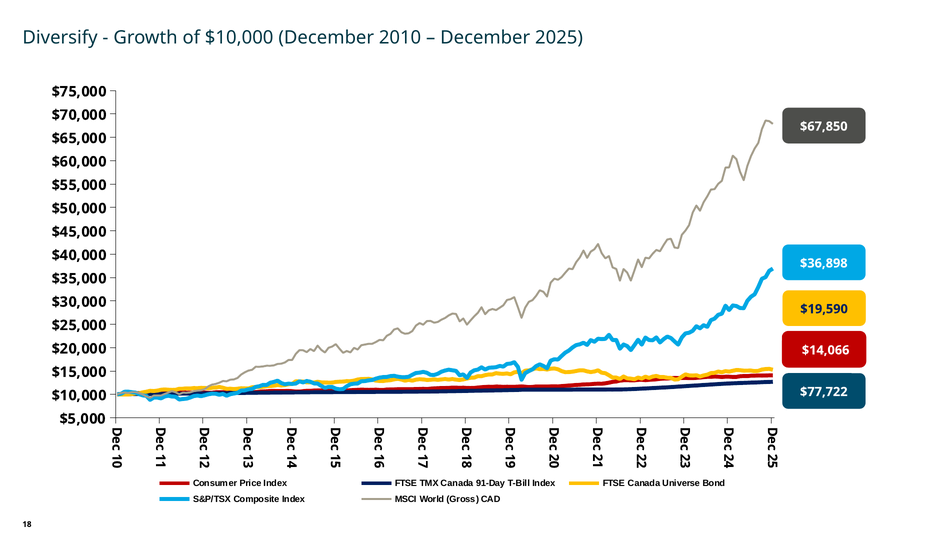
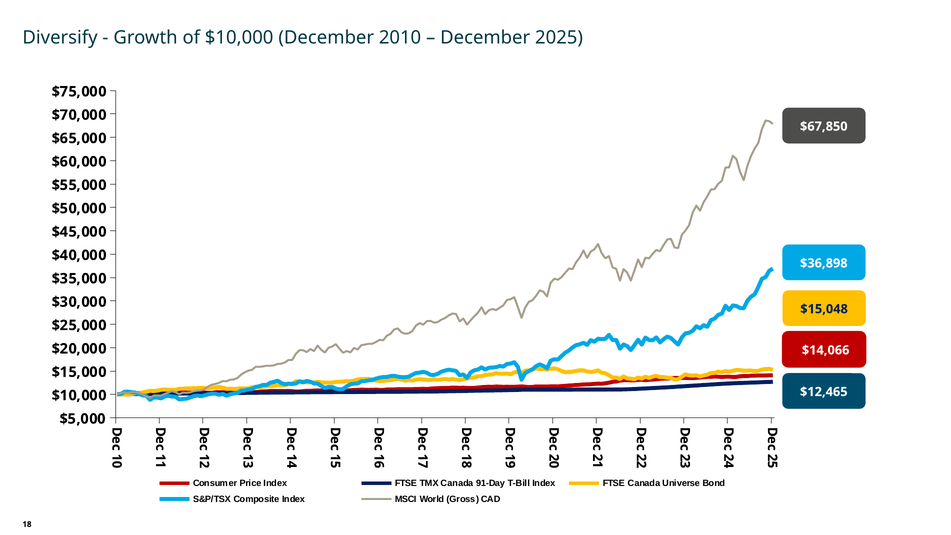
$19,590: $19,590 -> $15,048 (824, 309)
$77,722: $77,722 -> $12,465 (824, 392)
